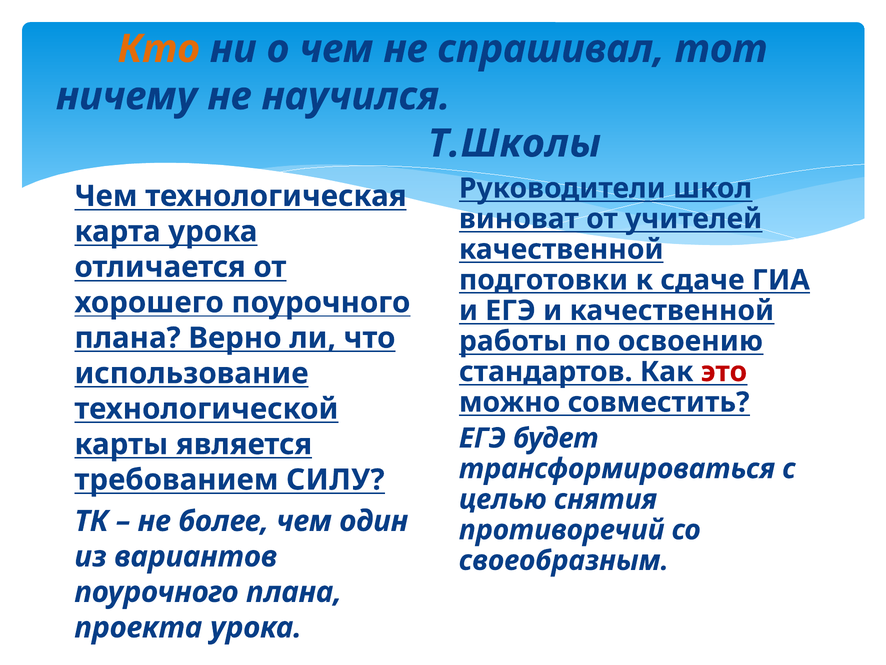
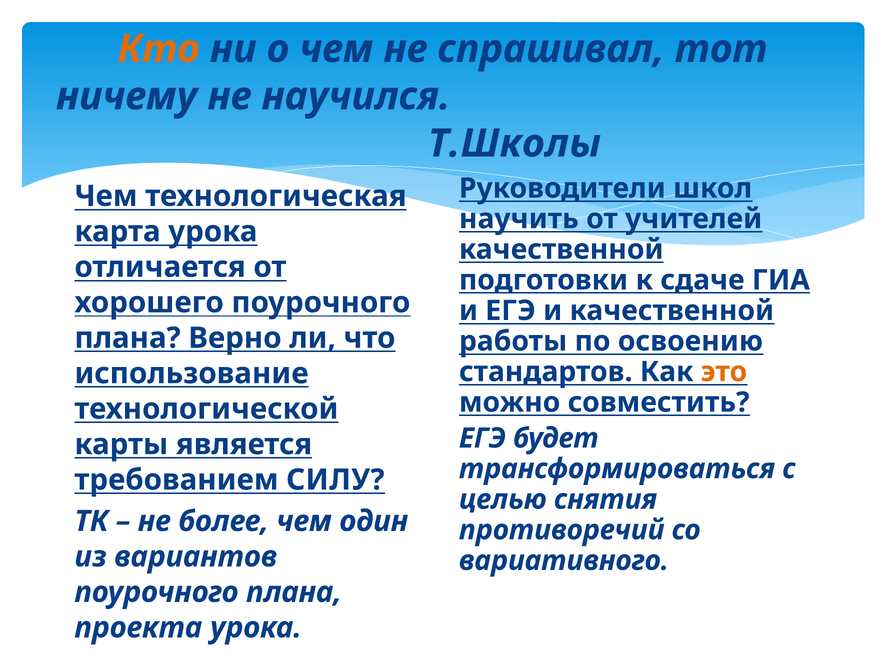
виноват: виноват -> научить (519, 219)
это colour: red -> orange (724, 372)
своеобразным: своеобразным -> вариативного (564, 560)
